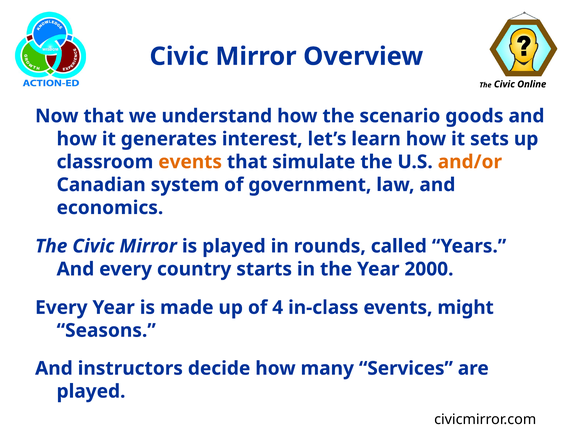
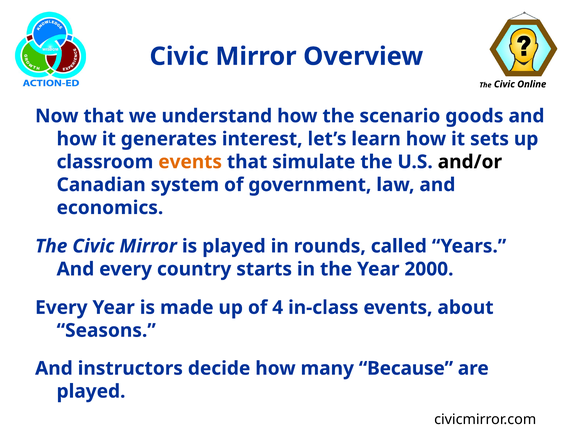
and/or colour: orange -> black (470, 162)
might: might -> about (466, 307)
Services: Services -> Because (406, 368)
